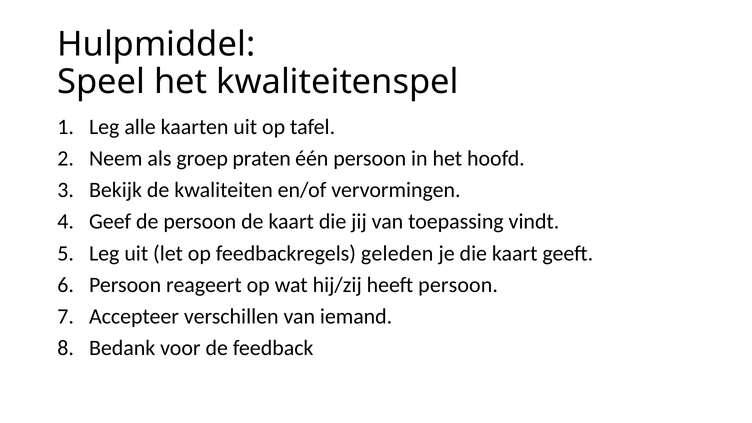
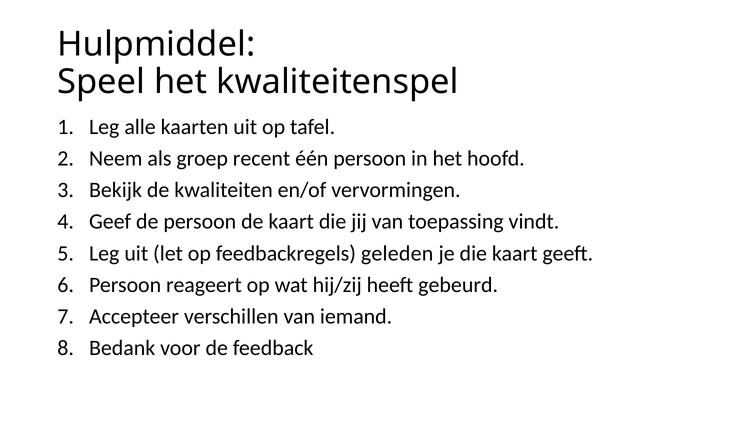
praten: praten -> recent (262, 159)
heeft persoon: persoon -> gebeurd (458, 285)
